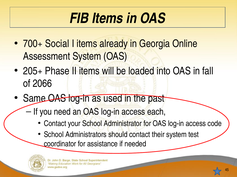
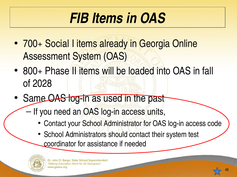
205+: 205+ -> 800+ (33, 71)
2066: 2066 -> 2028 (42, 84)
each: each -> units (156, 112)
